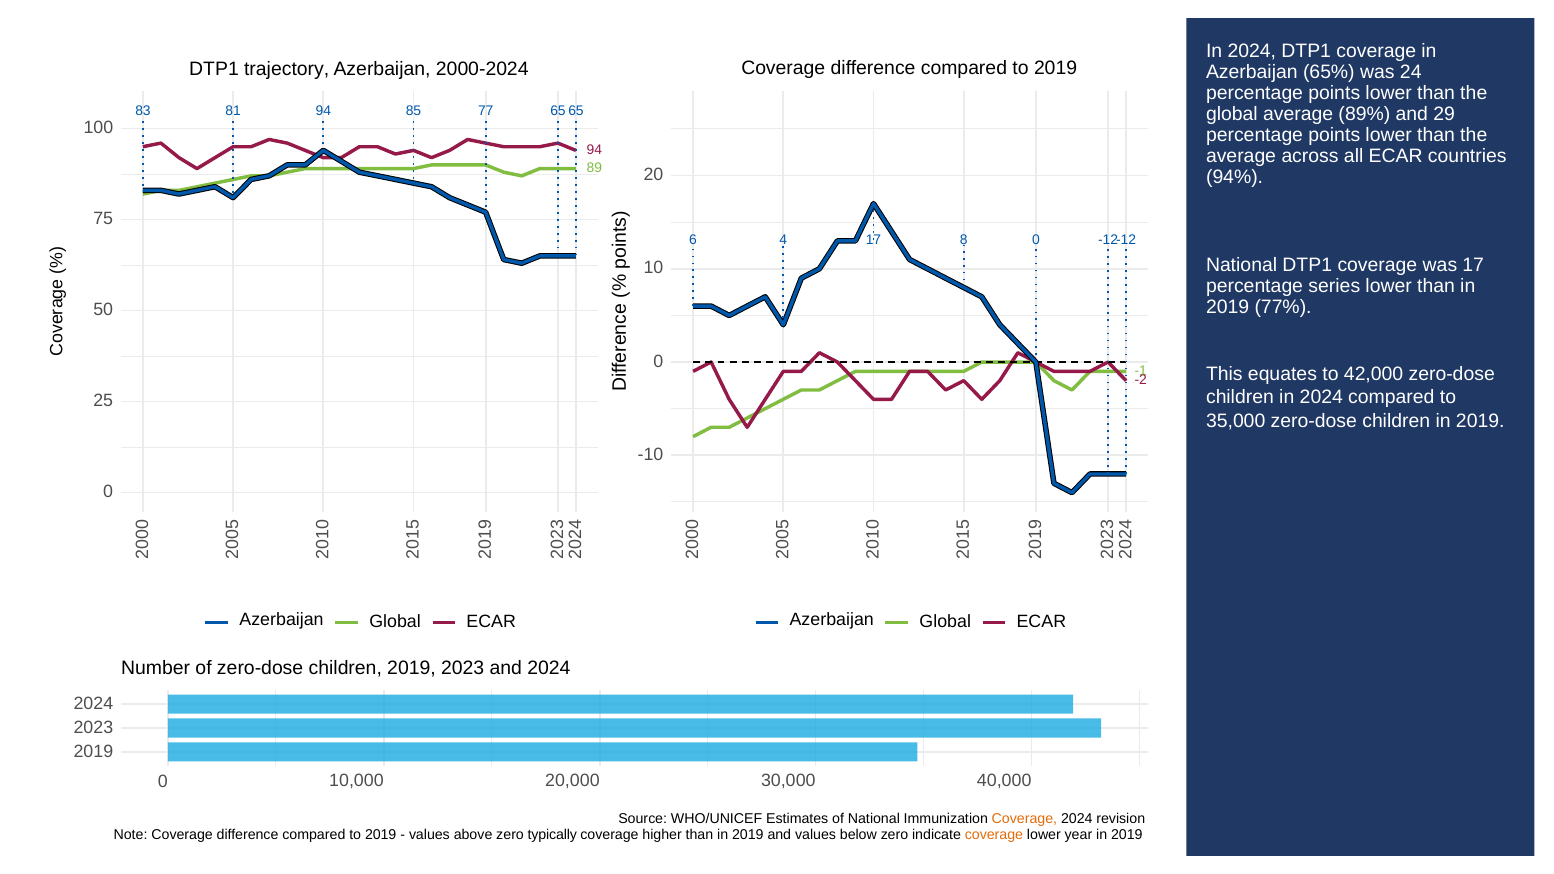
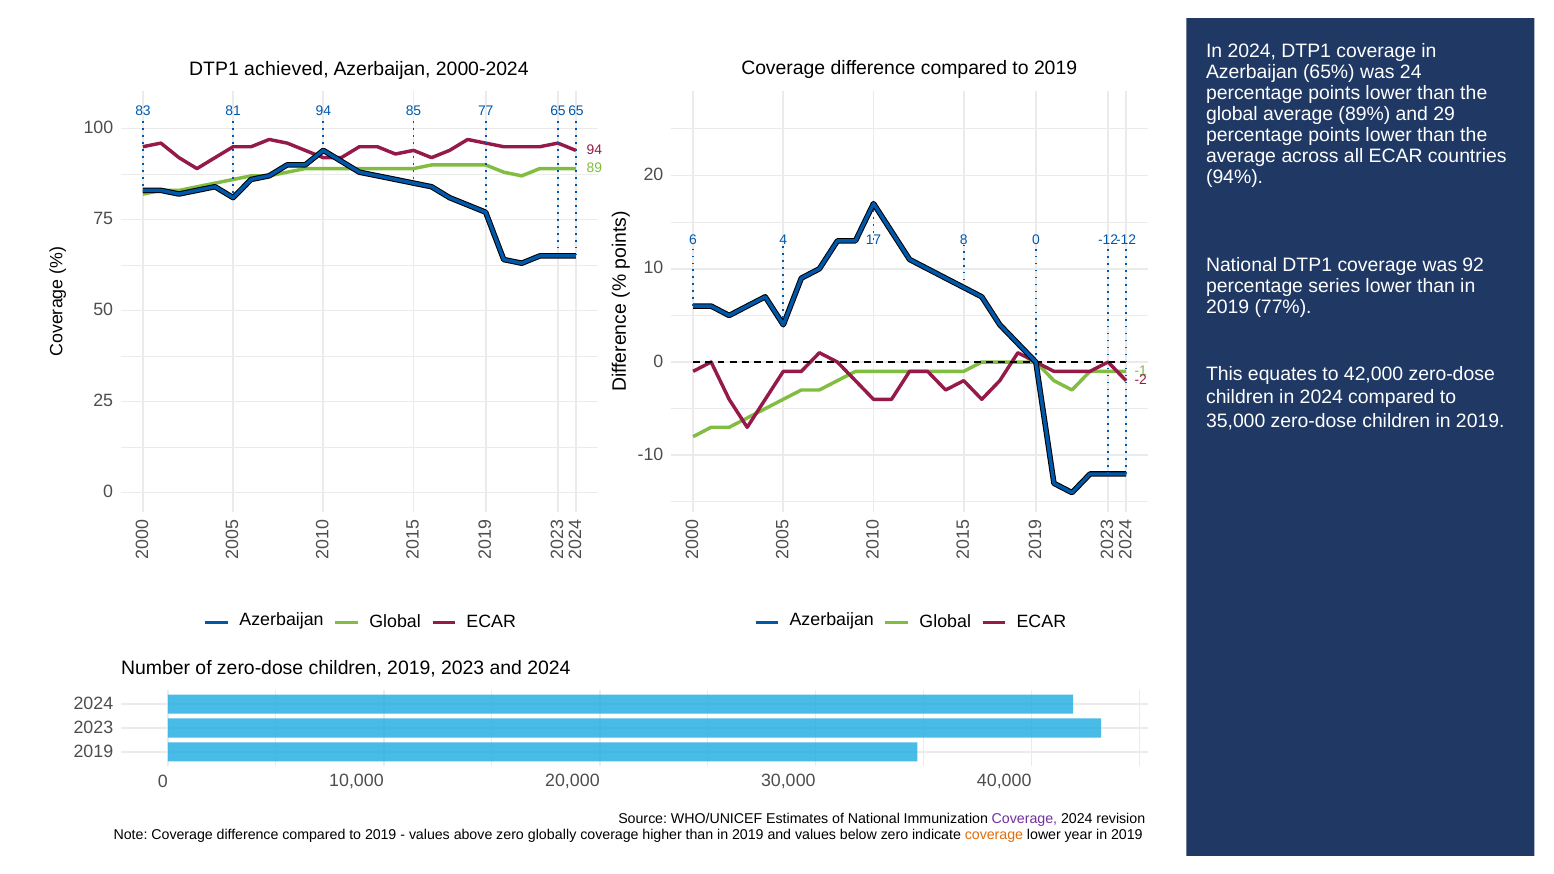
trajectory: trajectory -> achieved (287, 69)
was 17: 17 -> 92 (1473, 265)
Coverage colour: orange -> purple (1024, 819)
typically: typically -> globally (552, 835)
